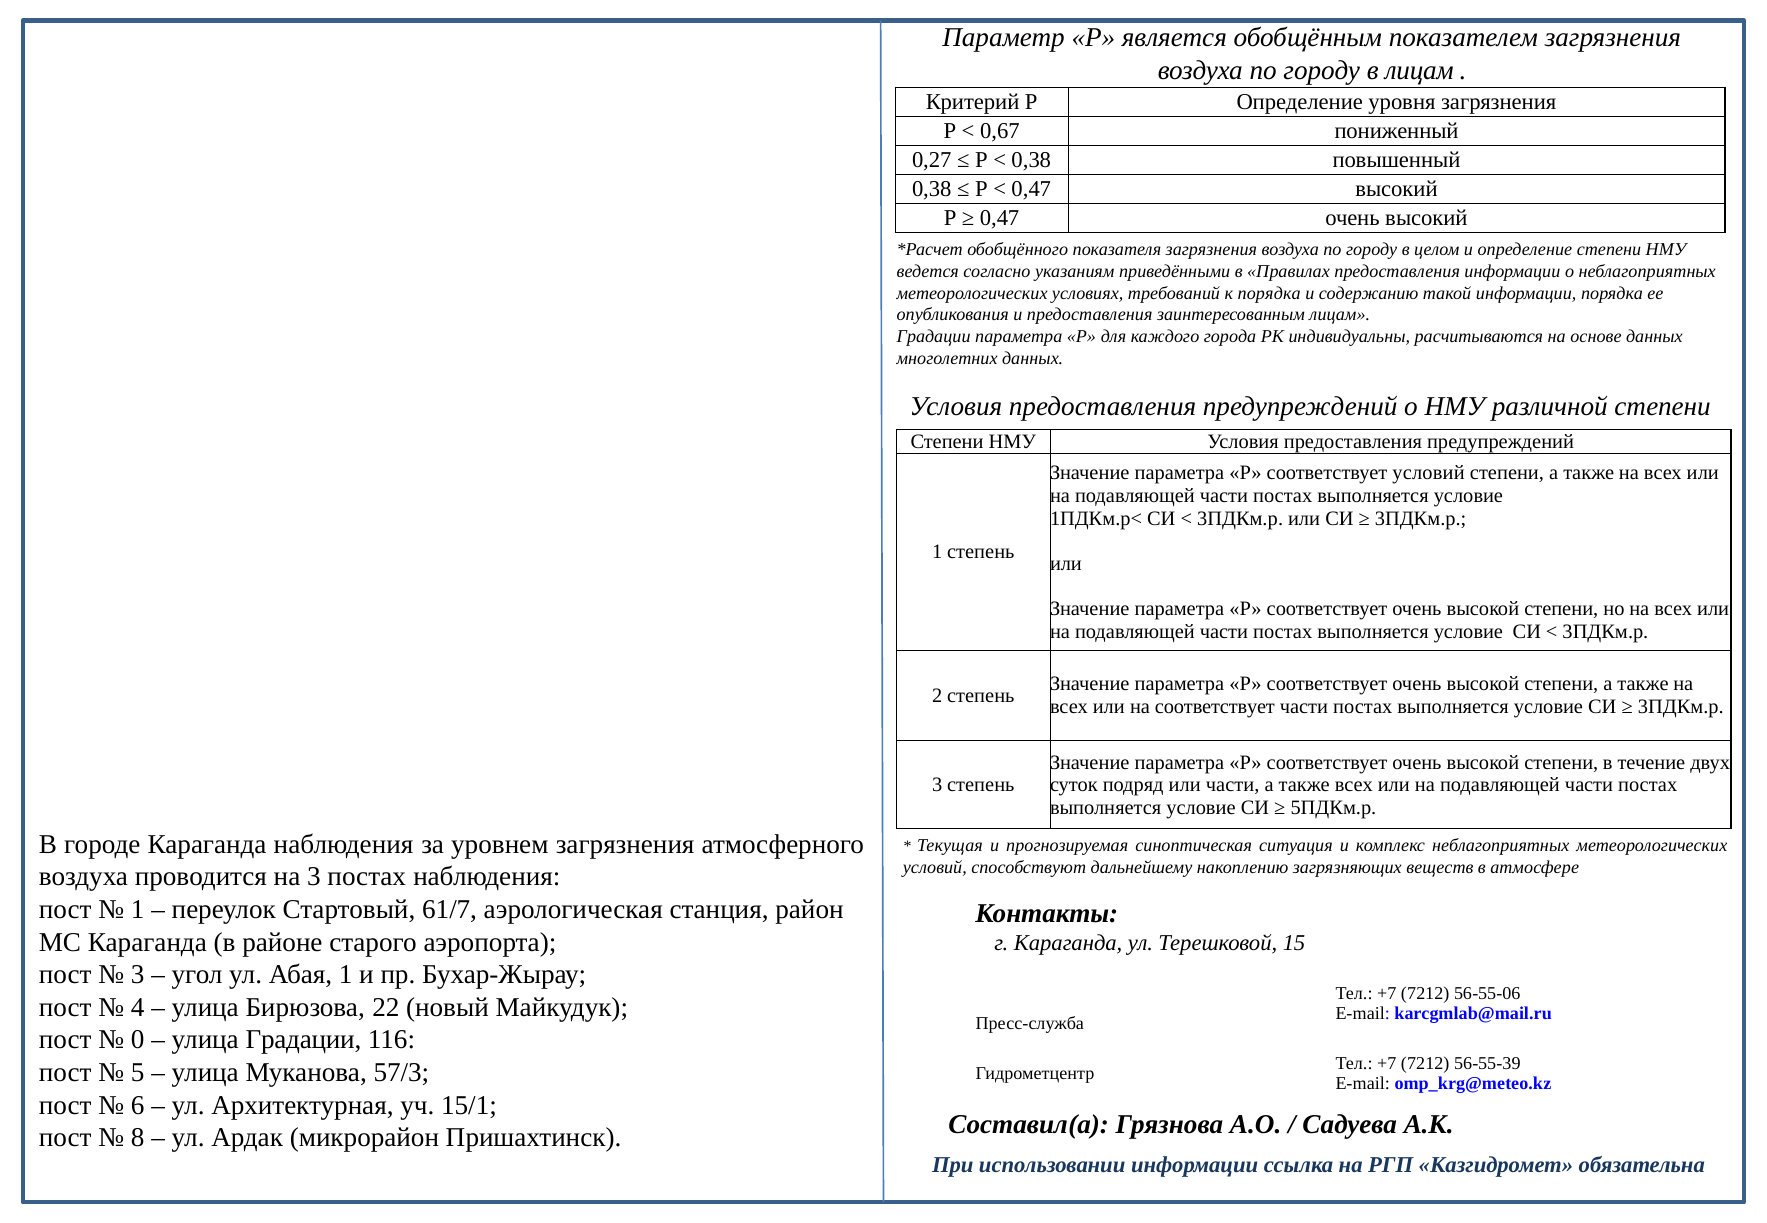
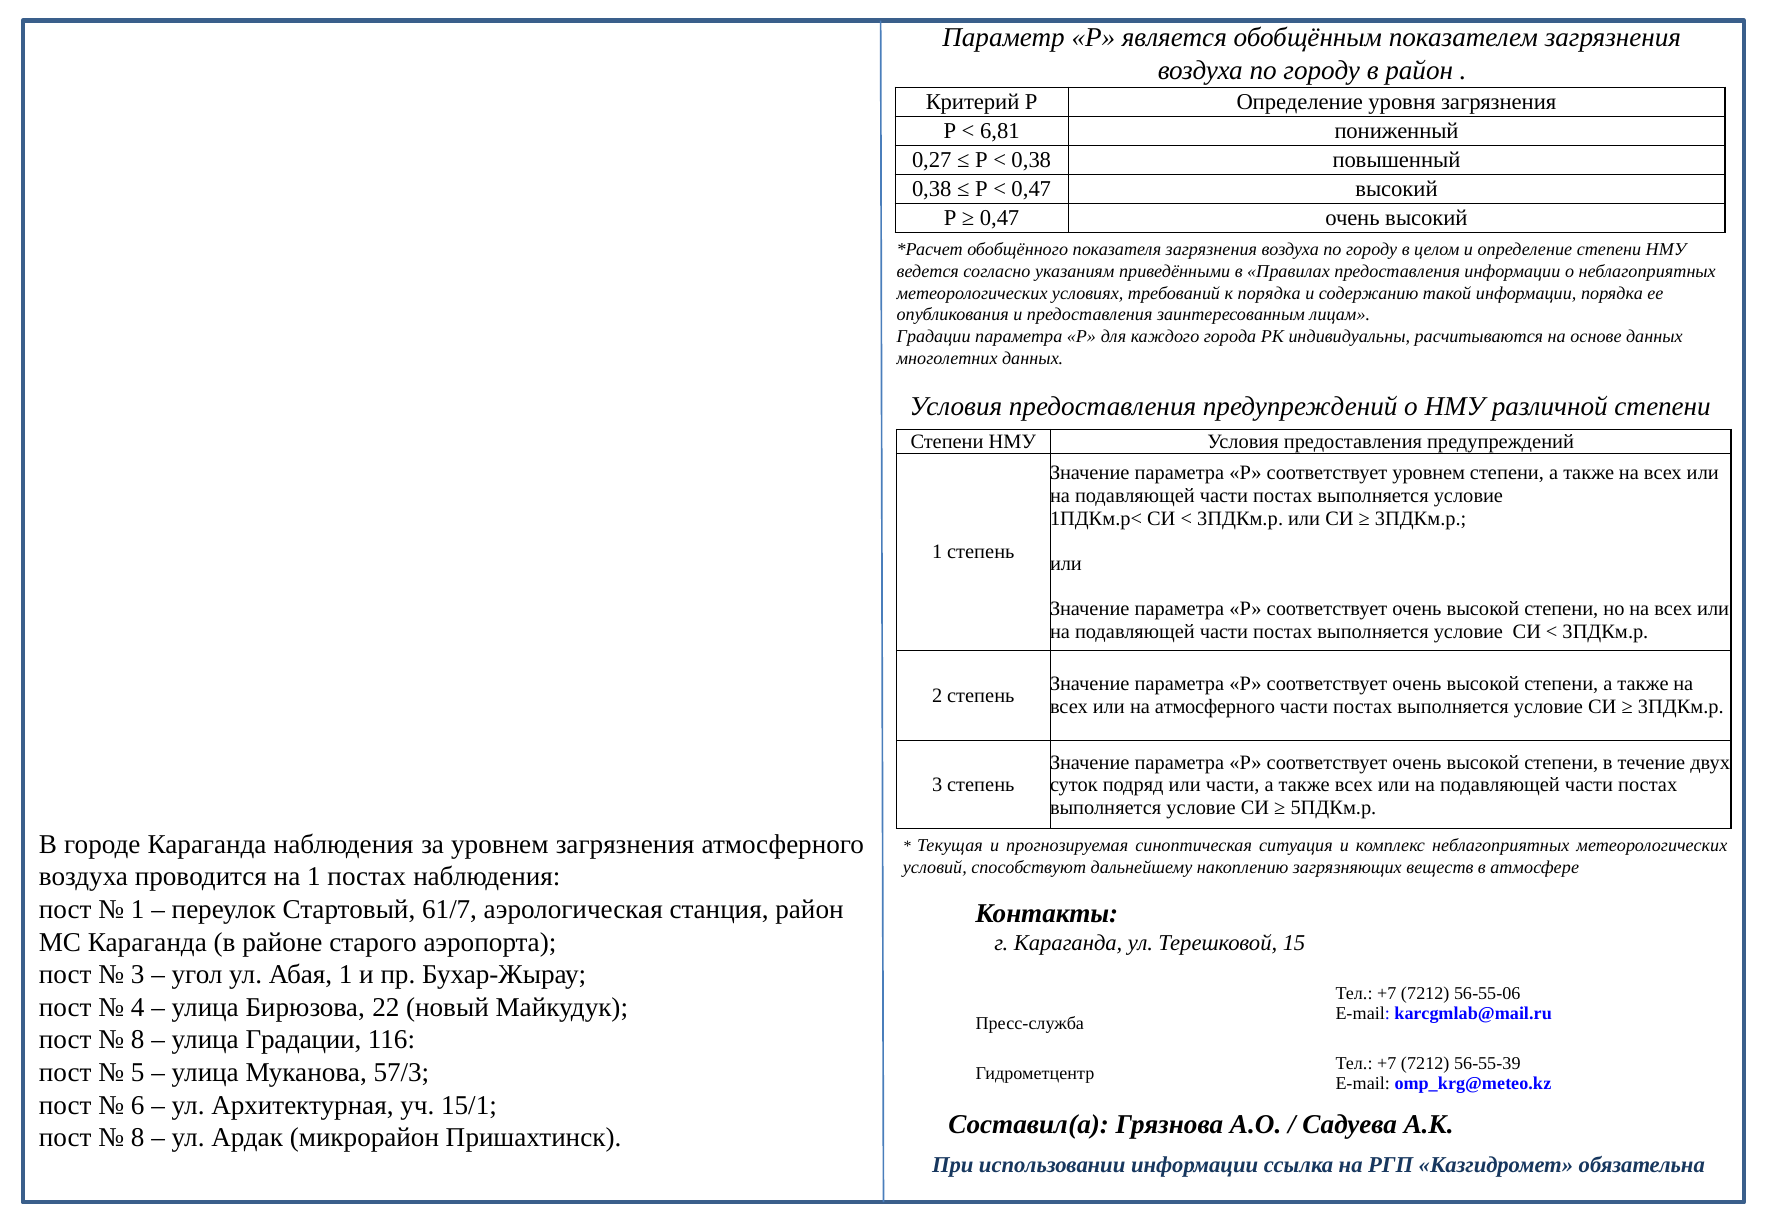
в лицам: лицам -> район (1419, 70)
0,67: 0,67 -> 6,81 (1000, 131)
соответствует условий: условий -> уровнем (1429, 473)
на соответствует: соответствует -> атмосферного (1215, 707)
на 3: 3 -> 1 (314, 877)
0: 0 -> 8 (138, 1040)
